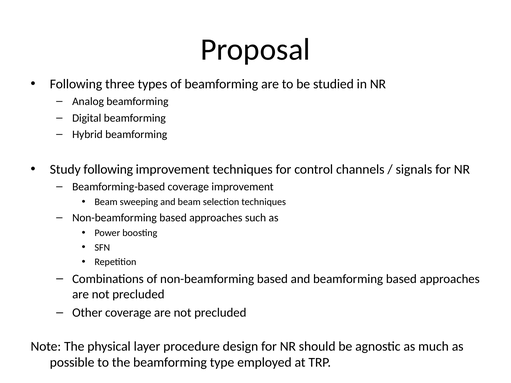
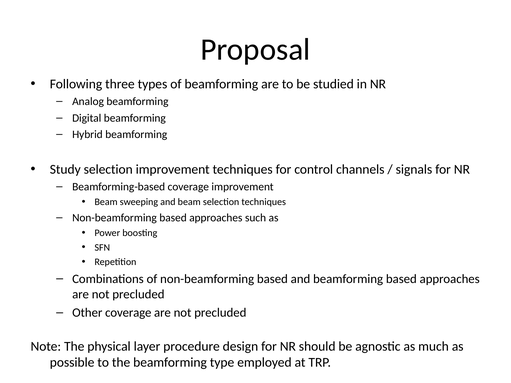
Study following: following -> selection (108, 169)
